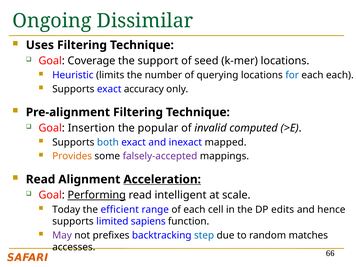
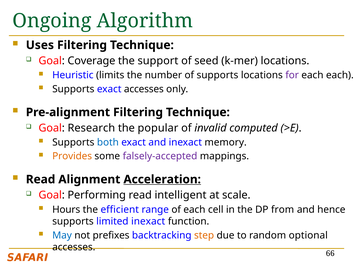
Dissimilar: Dissimilar -> Algorithm (145, 21)
of querying: querying -> supports (217, 75)
for colour: blue -> purple (292, 75)
exact accuracy: accuracy -> accesses (144, 89)
Insertion: Insertion -> Research (91, 128)
mapped: mapped -> memory (226, 142)
Performing underline: present -> none (97, 195)
Today: Today -> Hours (66, 210)
edits: edits -> from (283, 210)
limited sapiens: sapiens -> inexact (148, 221)
May colour: purple -> blue (62, 235)
step colour: blue -> orange (204, 235)
matches: matches -> optional (308, 235)
